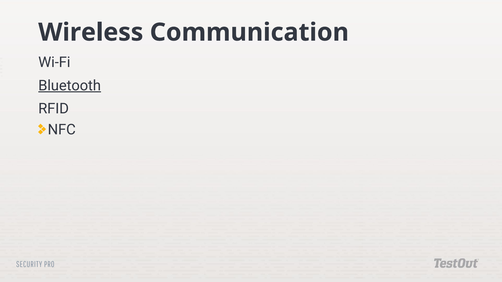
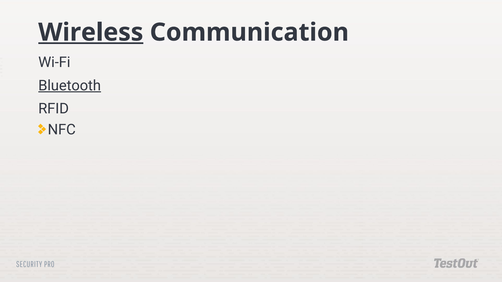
Wireless underline: none -> present (91, 32)
